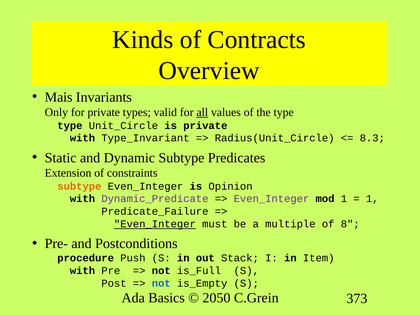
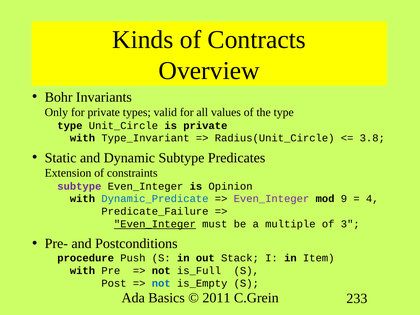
Mais: Mais -> Bohr (59, 97)
all underline: present -> none (202, 112)
8.3: 8.3 -> 3.8 (372, 138)
subtype colour: orange -> purple (79, 186)
Dynamic_Predicate colour: purple -> blue (155, 199)
mod 1: 1 -> 9 (344, 199)
1: 1 -> 4 (372, 199)
8: 8 -> 3 (350, 224)
2050: 2050 -> 2011 (216, 298)
373: 373 -> 233 (357, 299)
